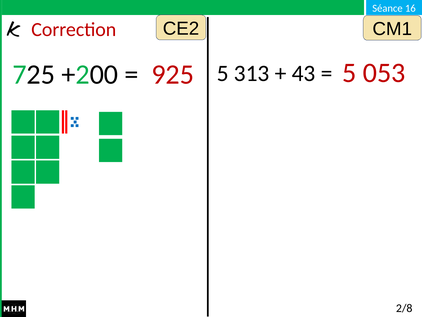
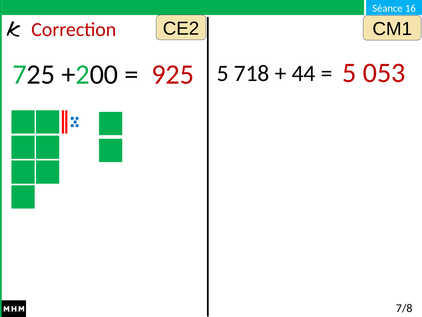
313: 313 -> 718 (252, 73)
43: 43 -> 44 (304, 73)
2/8: 2/8 -> 7/8 (404, 308)
